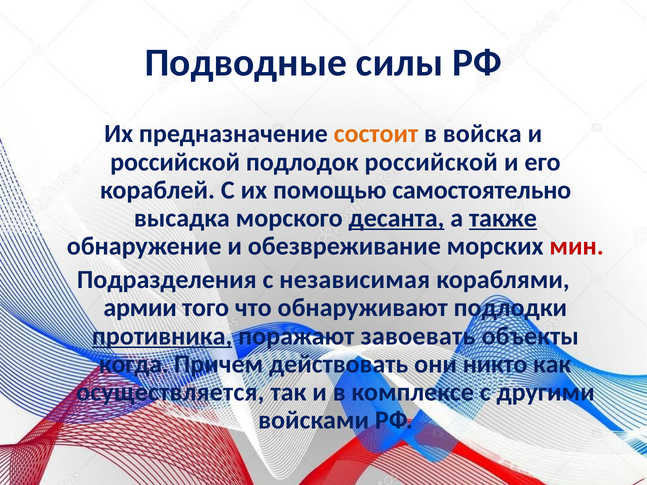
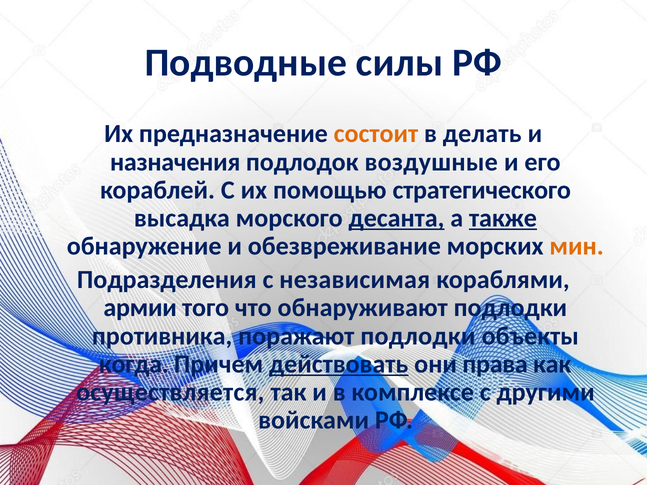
войска: войска -> делать (482, 134)
российской: российской -> назначения (175, 162)
подлодок российской: российской -> воздушные (431, 162)
самостоятельно: самостоятельно -> стратегического (482, 190)
мин colour: red -> orange (577, 247)
противника underline: present -> none (162, 336)
поражают завоевать: завоевать -> подлодки (418, 336)
действовать underline: none -> present (339, 364)
никто: никто -> права (495, 364)
